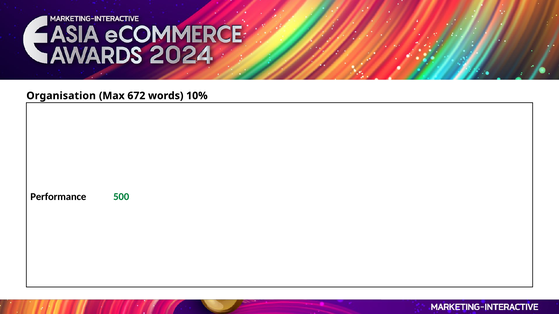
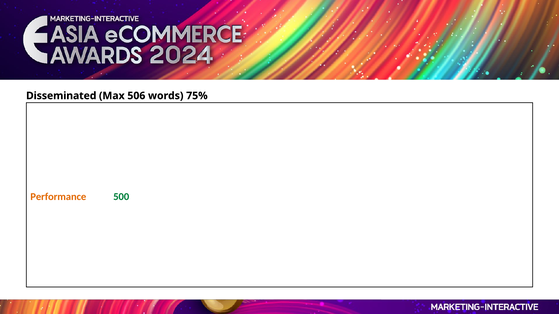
Organisation: Organisation -> Disseminated (61, 96)
672: 672 -> 506 (136, 96)
10%: 10% -> 75% (197, 96)
Performance colour: black -> orange (58, 197)
